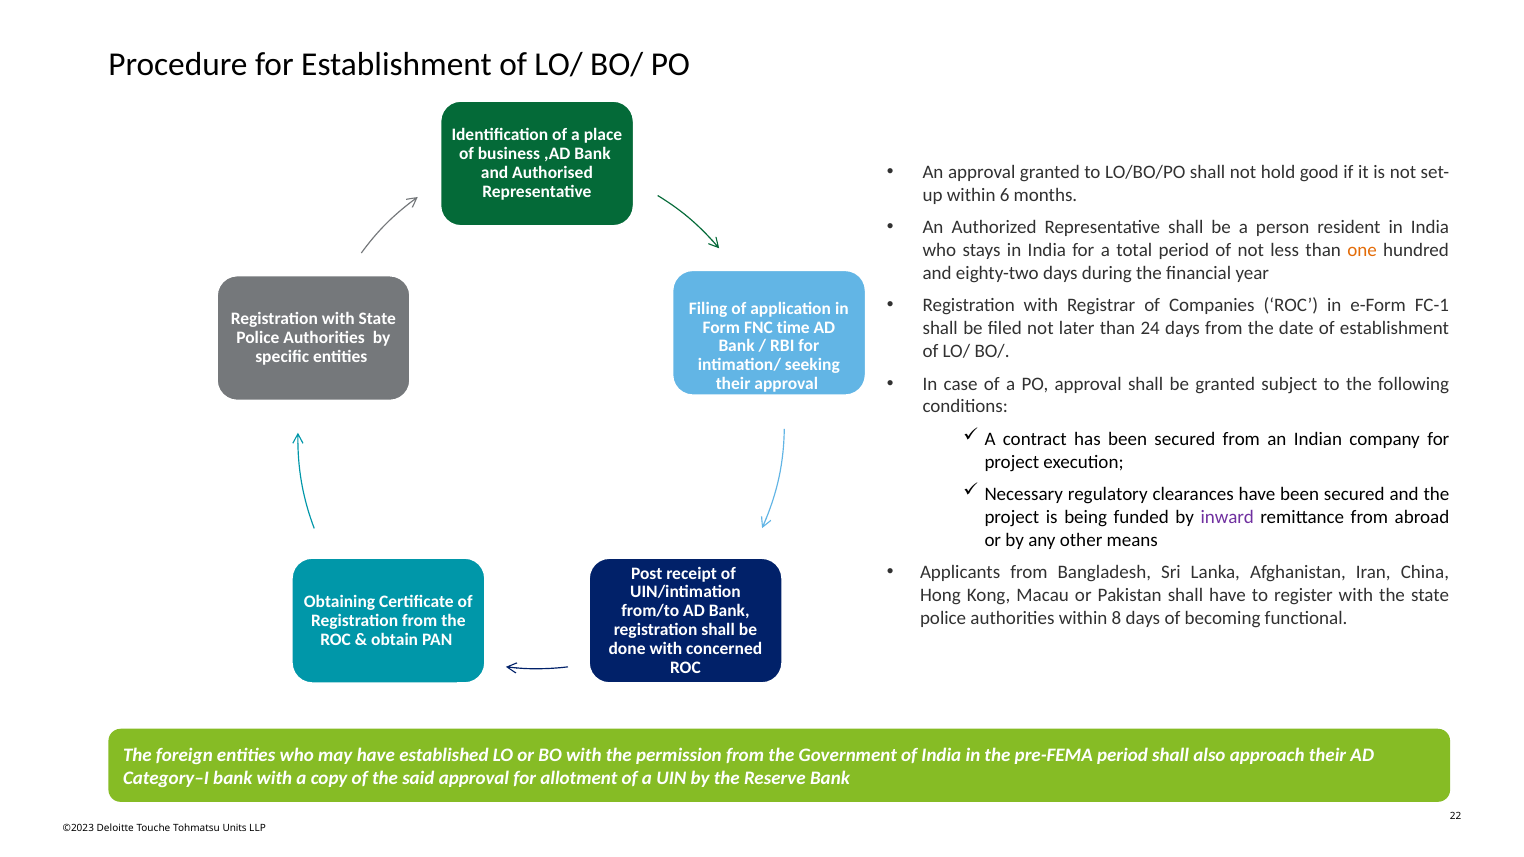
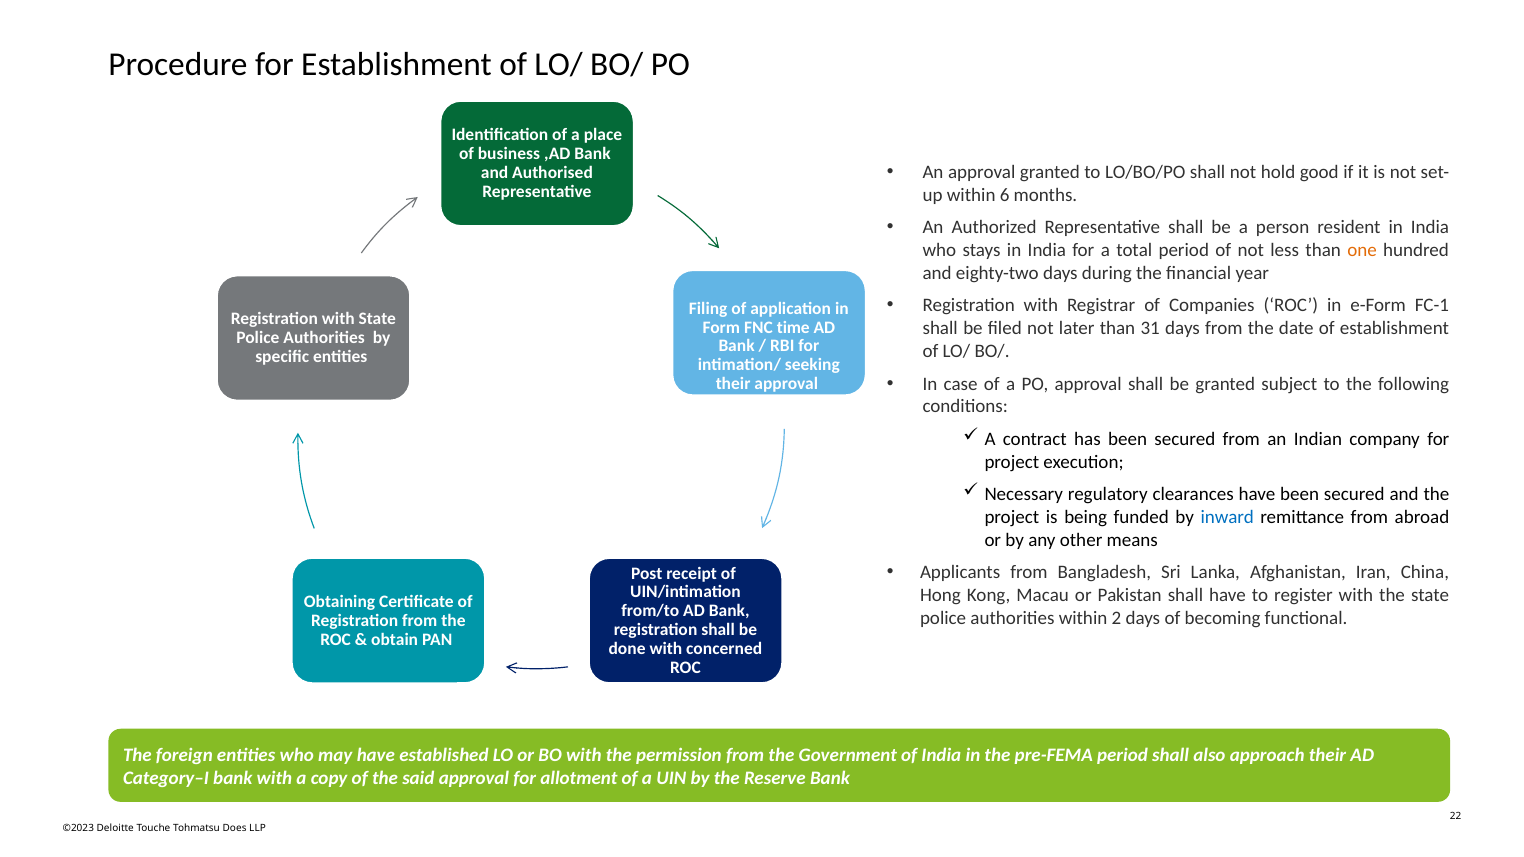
24: 24 -> 31 (1150, 329)
inward colour: purple -> blue (1227, 517)
8: 8 -> 2 (1116, 618)
Units: Units -> Does (235, 829)
